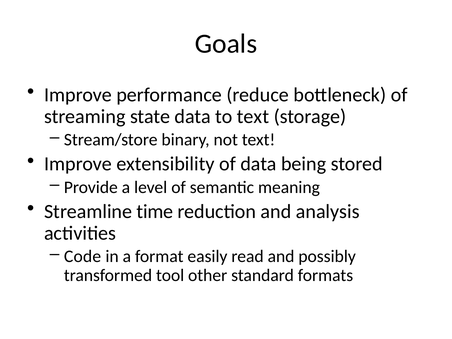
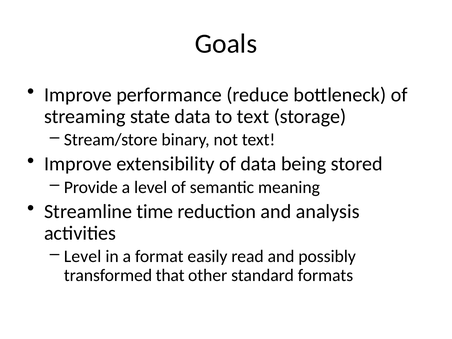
Code: Code -> Level (83, 256)
tool: tool -> that (170, 275)
